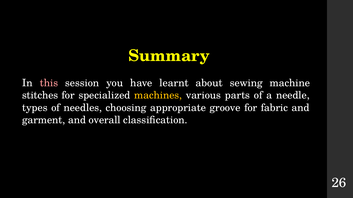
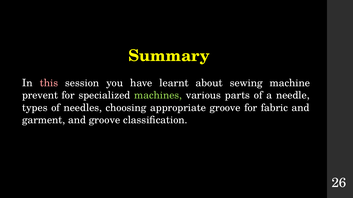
stitches: stitches -> prevent (40, 96)
machines colour: yellow -> light green (158, 96)
and overall: overall -> groove (105, 120)
